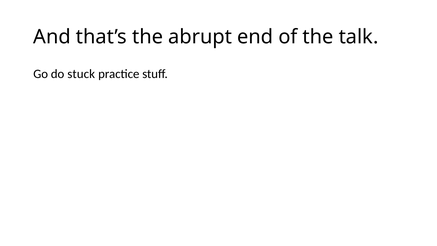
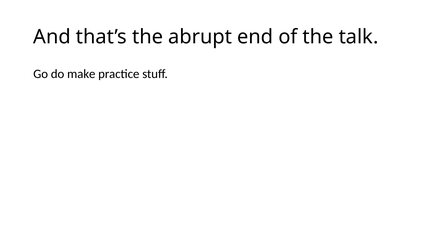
stuck: stuck -> make (81, 74)
